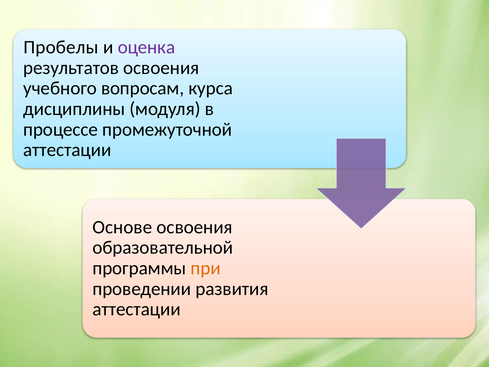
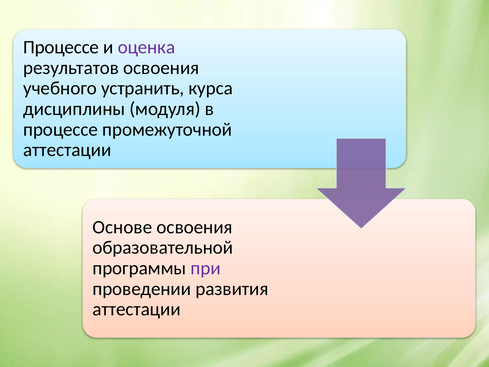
Пробелы: Пробелы -> Процессе (61, 47)
вопросам: вопросам -> устранить (143, 88)
при colour: orange -> purple (206, 268)
